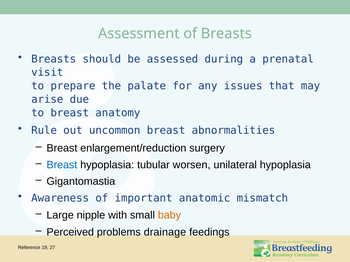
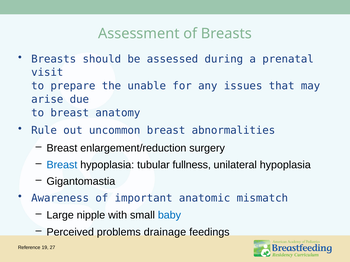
palate: palate -> unable (147, 86)
worsen: worsen -> fullness (192, 165)
baby colour: orange -> blue (169, 216)
